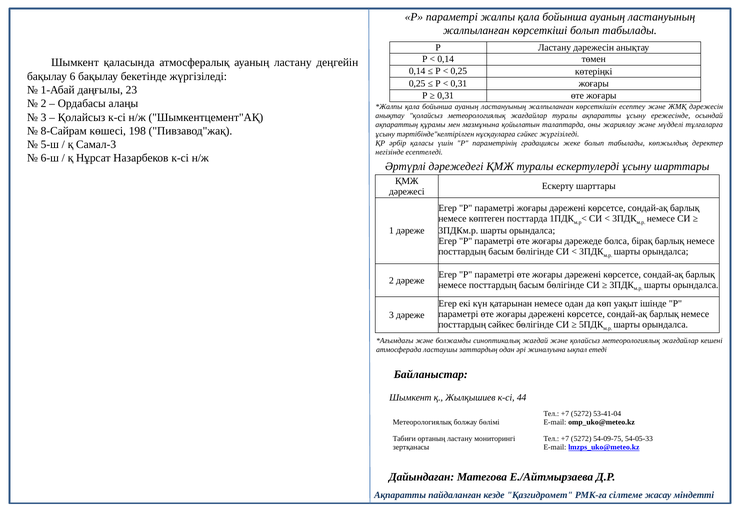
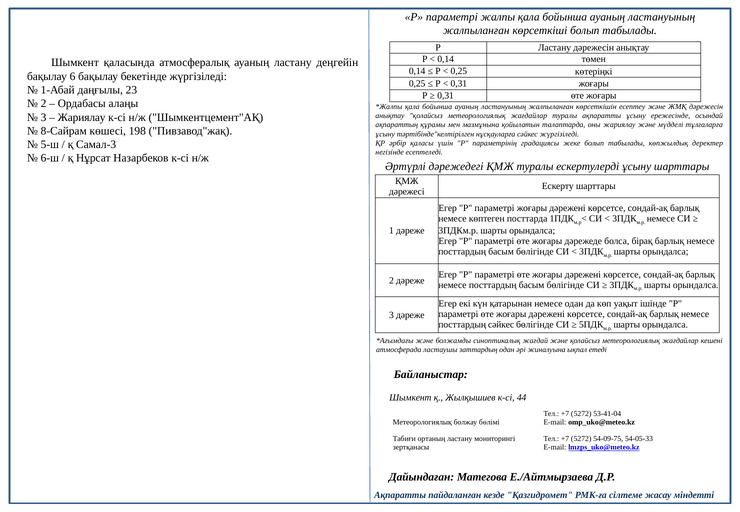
Қолайсыз: Қолайсыз -> Жариялау (82, 117)
